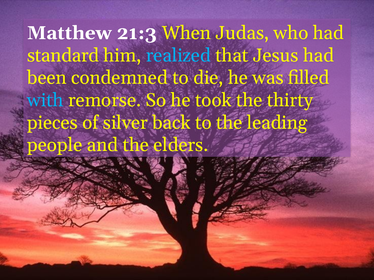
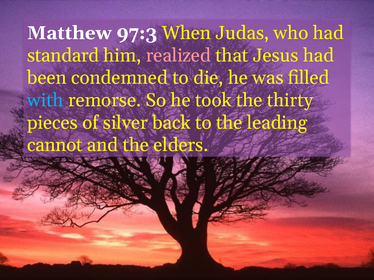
21:3: 21:3 -> 97:3 (137, 33)
realized colour: light blue -> pink (178, 55)
people: people -> cannot (55, 145)
